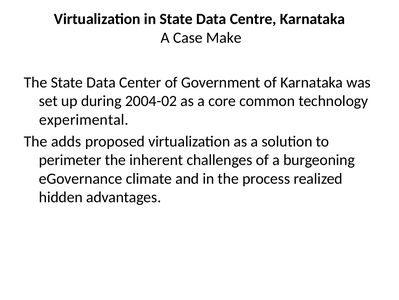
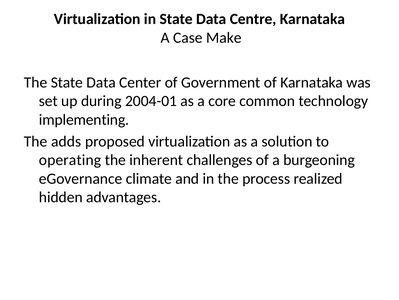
2004-02: 2004-02 -> 2004-01 (151, 101)
experimental: experimental -> implementing (84, 119)
perimeter: perimeter -> operating (70, 160)
